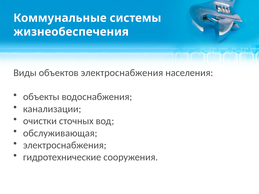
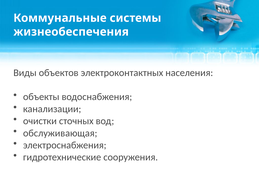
объектов электроснабжения: электроснабжения -> электроконтактных (122, 73)
